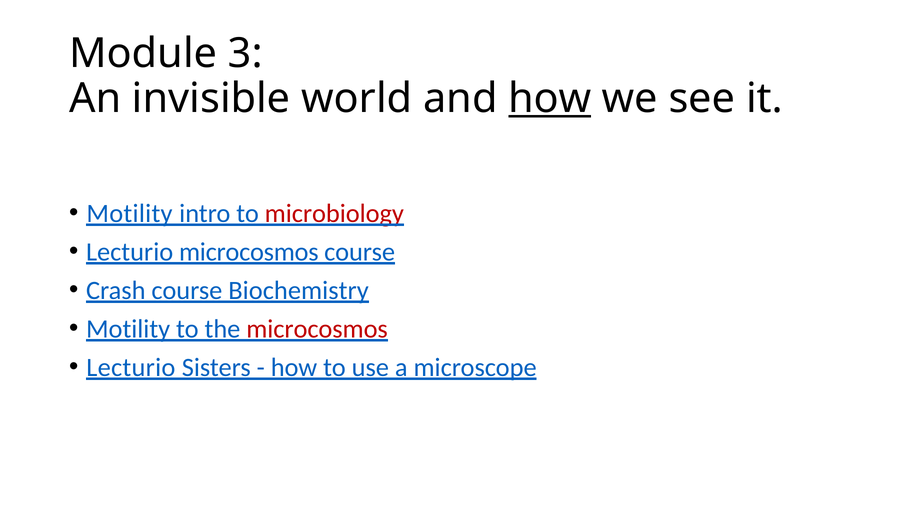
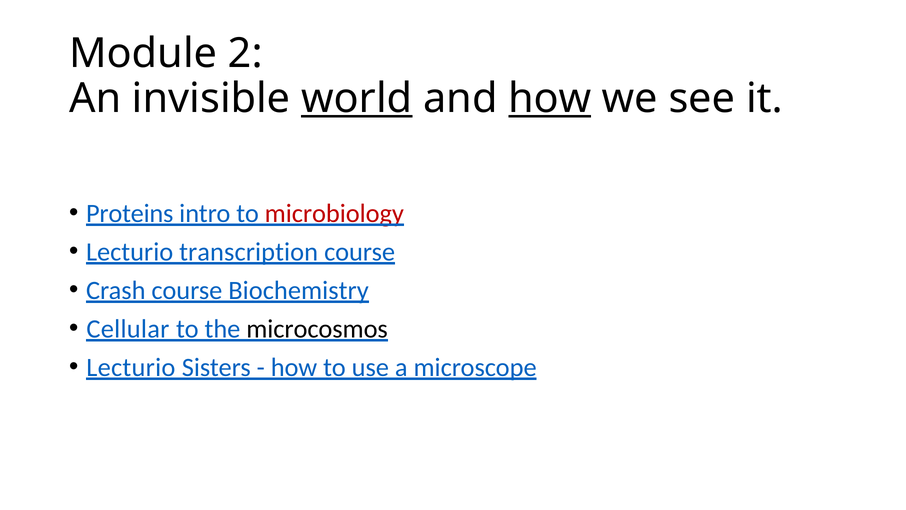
3: 3 -> 2 (245, 54)
world underline: none -> present (357, 99)
Motility: Motility -> Proteins (130, 213)
Lecturio microcosmos: microcosmos -> transcription (249, 252)
Motility: Motility -> Cellular (128, 329)
microcosmos colour: red -> black (317, 329)
